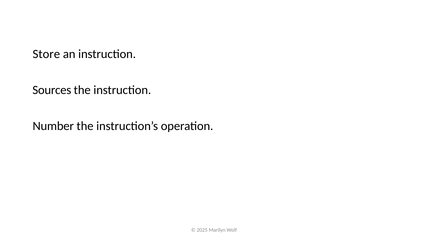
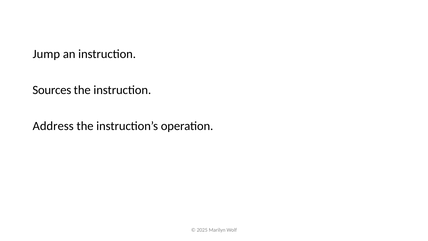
Store: Store -> Jump (46, 54)
Number: Number -> Address (53, 126)
